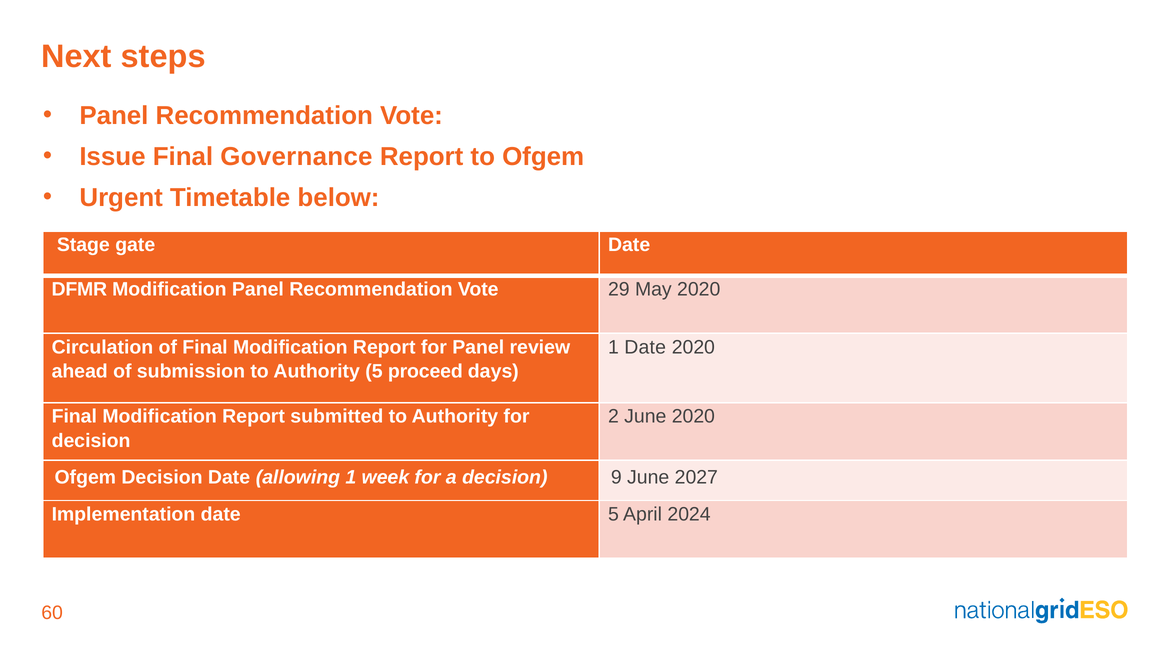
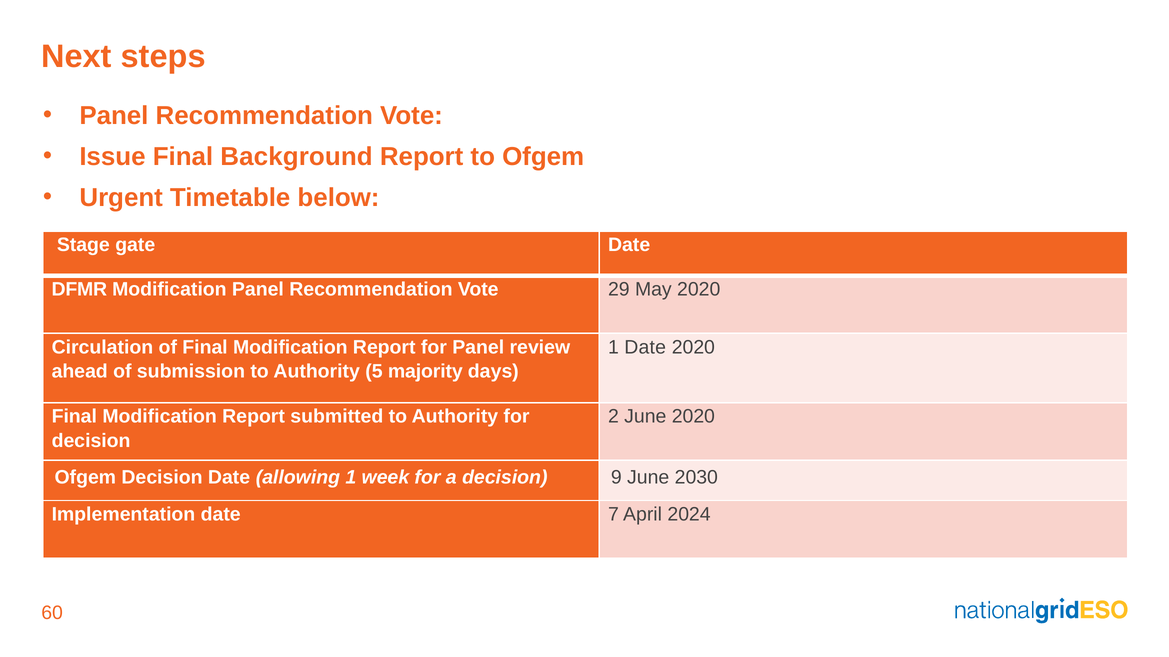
Governance: Governance -> Background (296, 157)
proceed: proceed -> majority (425, 372)
2027: 2027 -> 2030 (696, 478)
date 5: 5 -> 7 (613, 515)
